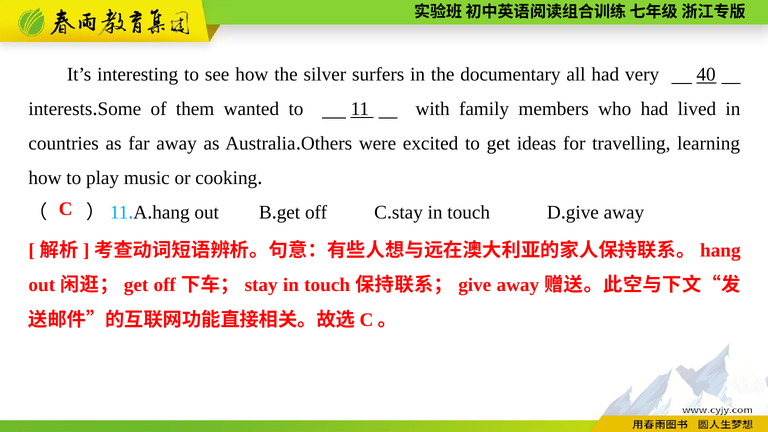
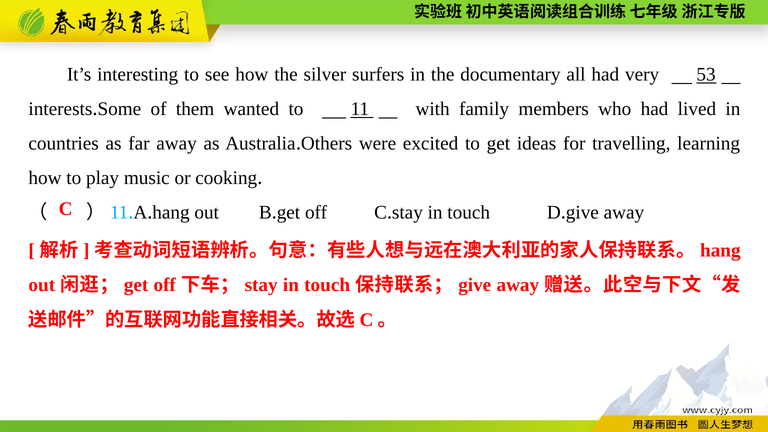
40: 40 -> 53 (706, 74)
